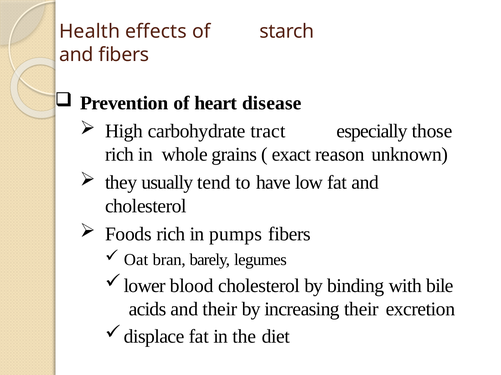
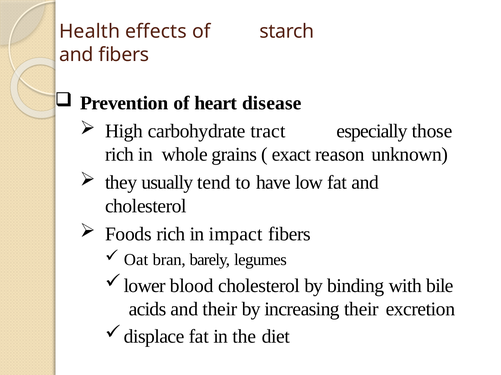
pumps: pumps -> impact (236, 234)
